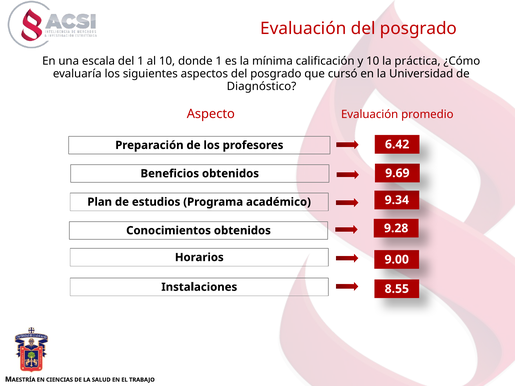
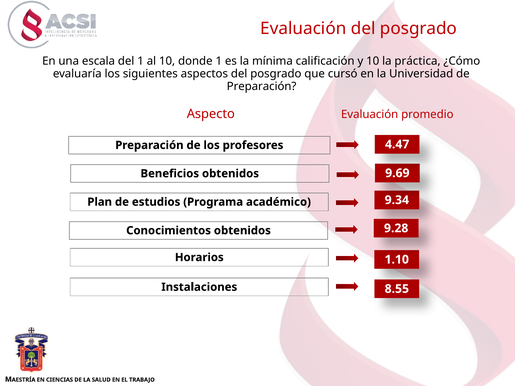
Diagnóstico: Diagnóstico -> Preparación (262, 86)
6.42: 6.42 -> 4.47 (397, 144)
9.00: 9.00 -> 1.10 (397, 260)
